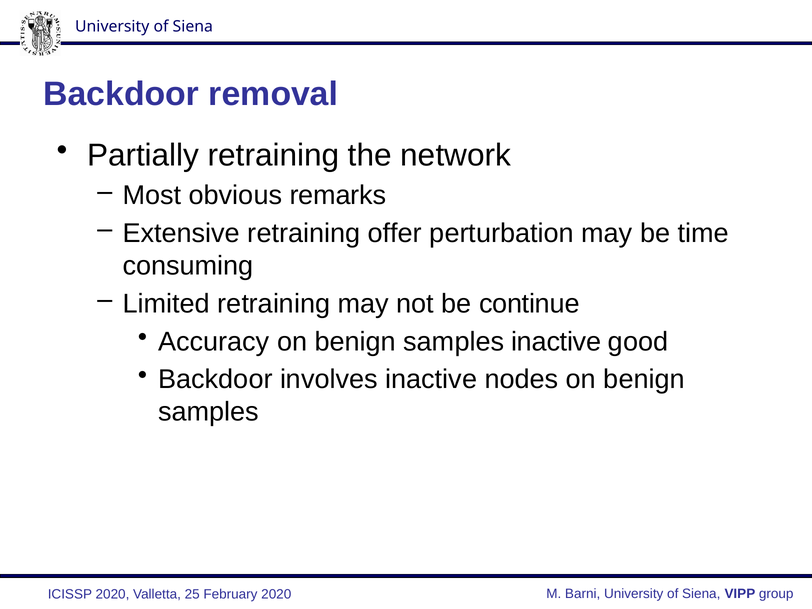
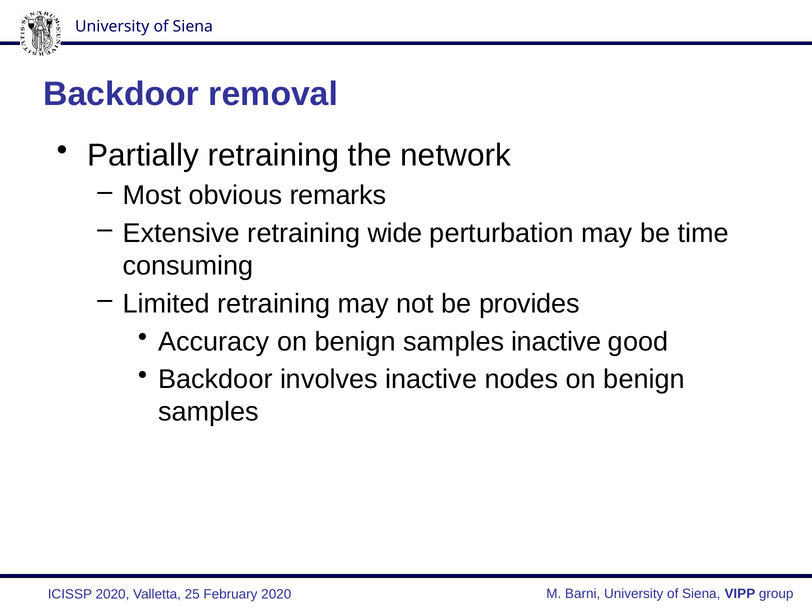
offer: offer -> wide (395, 233)
continue: continue -> provides (529, 304)
